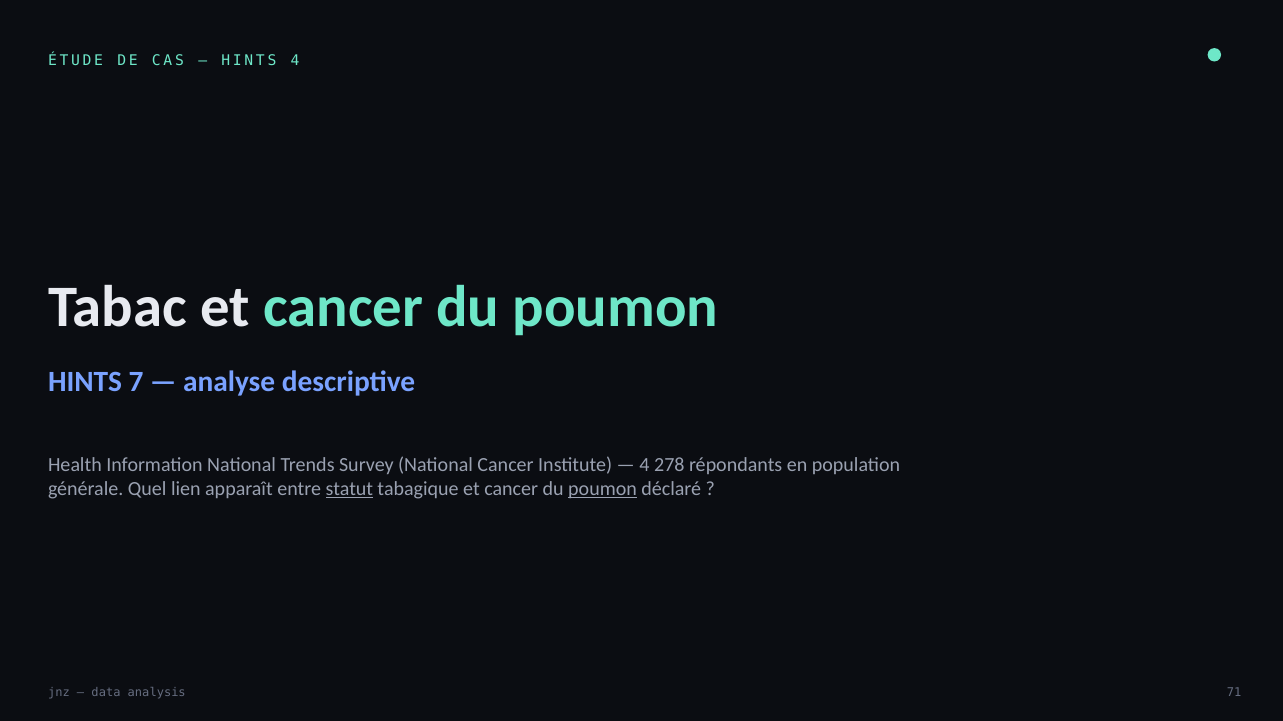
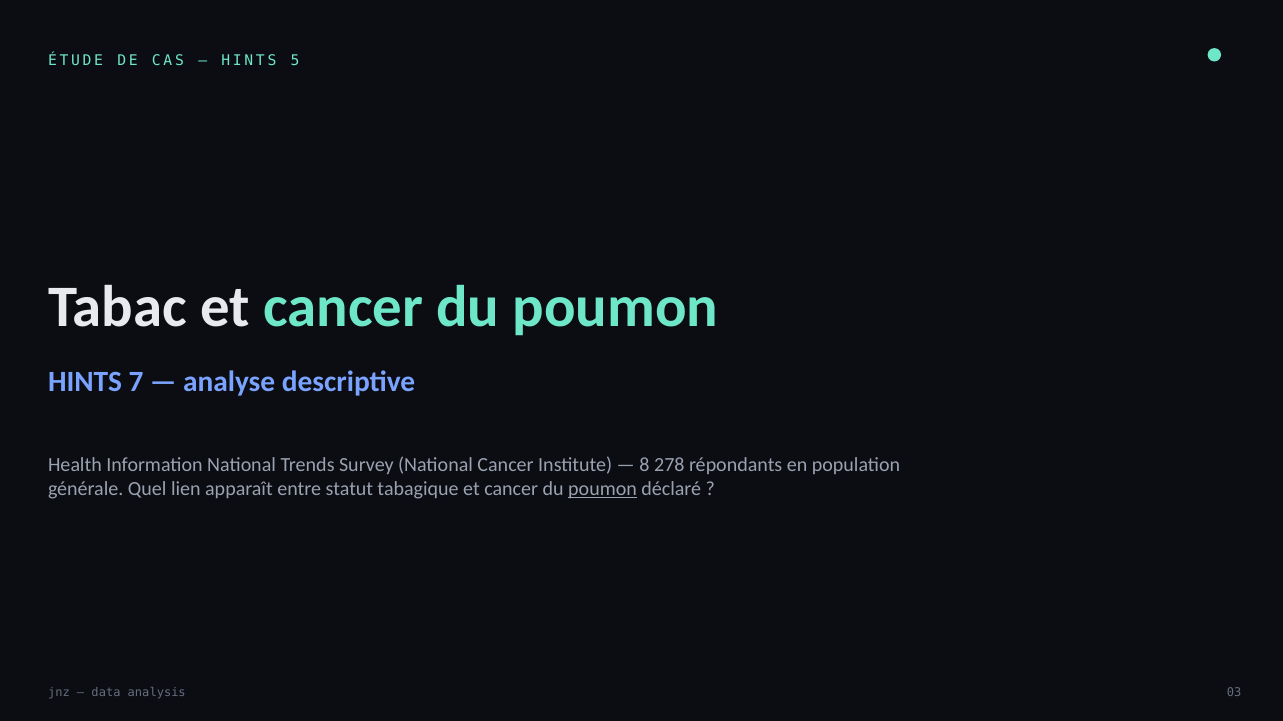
HINTS 4: 4 -> 5 (295, 61)
4: 4 -> 8 (645, 466)
statut underline: present -> none (349, 490)
71: 71 -> 03 (1234, 694)
